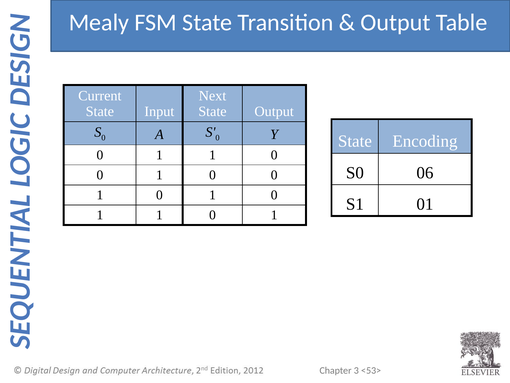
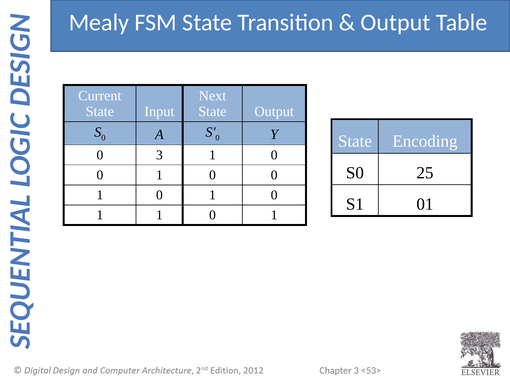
1: 1 -> 3 (159, 155)
06: 06 -> 25 (425, 173)
